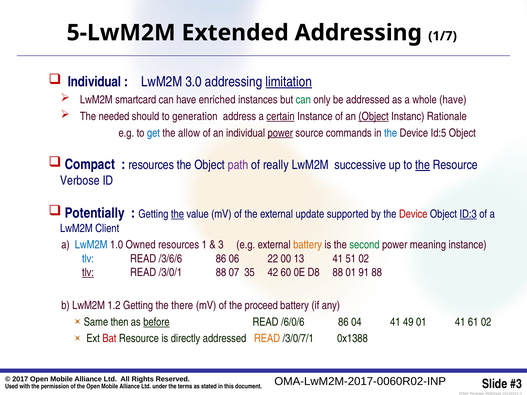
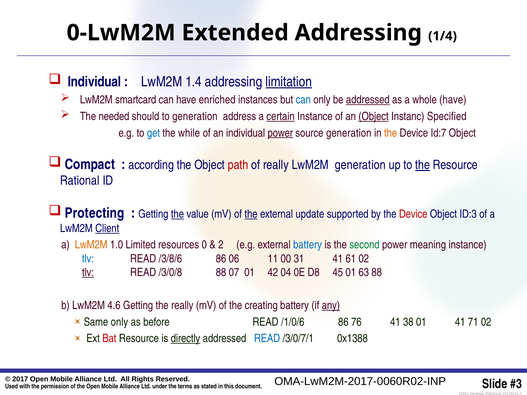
5-LwM2M: 5-LwM2M -> 0-LwM2M (121, 33)
1/7: 1/7 -> 1/4 (443, 36)
3.0: 3.0 -> 1.4 (194, 82)
can colour: green -> blue (303, 100)
addressed underline: none -> present (368, 100)
Rationale: Rationale -> Specified (447, 116)
allow: allow -> while (189, 133)
source commands: commands -> generation (349, 133)
the colour: blue -> orange (391, 133)
Id:5: Id:5 -> Id:7 (438, 133)
resources: resources -> according (151, 165)
path colour: purple -> red (238, 165)
LwM2M successive: successive -> generation (360, 165)
Verbose: Verbose -> Rational (80, 181)
Potentially: Potentially -> Protecting (95, 213)
the underline: none -> present (251, 214)
ID:3 underline: present -> none (468, 214)
Client underline: none -> present (107, 228)
LwM2M colour: blue -> orange (91, 245)
Owned: Owned -> Limited (141, 245)
1: 1 -> 0 (204, 245)
3: 3 -> 2 (221, 245)
battery colour: orange -> blue (308, 245)
/3/6/6: /3/6/6 -> /3/8/6 (170, 259)
22: 22 -> 11 (273, 259)
13: 13 -> 31 (299, 259)
51: 51 -> 61 (351, 259)
/3/0/1: /3/0/1 -> /3/0/8 (170, 273)
07 35: 35 -> 01 (249, 273)
60: 60 -> 04 (286, 273)
D8 88: 88 -> 45 (338, 273)
91: 91 -> 63 (364, 273)
1.2: 1.2 -> 4.6 (114, 306)
the there: there -> really (182, 306)
proceed: proceed -> creating (261, 306)
any underline: none -> present (331, 306)
Same then: then -> only (119, 322)
before underline: present -> none (156, 322)
/6/0/6: /6/0/6 -> /1/0/6 (293, 322)
04: 04 -> 76 (356, 322)
49: 49 -> 38 (408, 322)
61: 61 -> 71 (473, 322)
directly underline: none -> present (186, 339)
READ colour: orange -> blue (267, 339)
